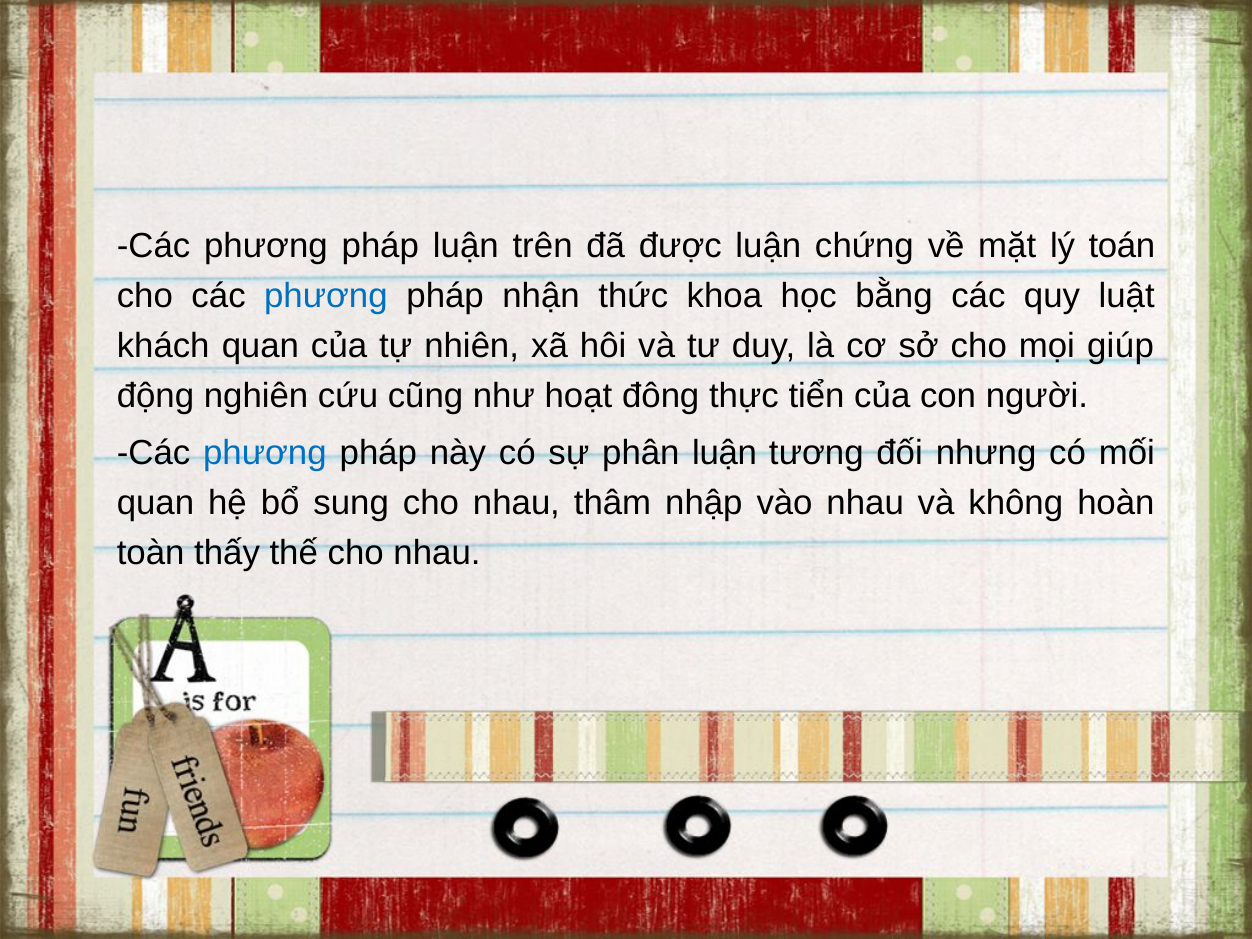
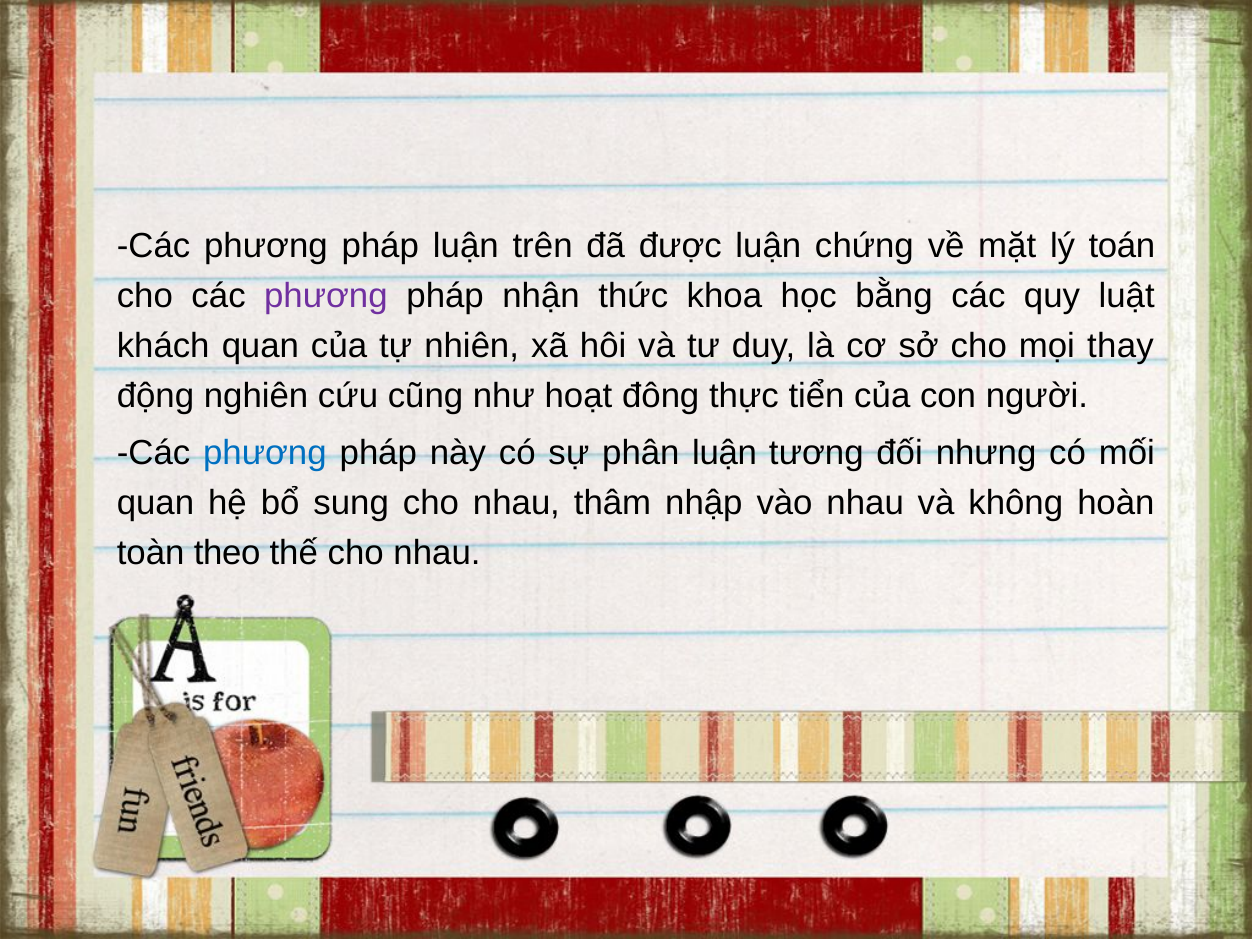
phương colour: blue -> purple (326, 296)
giúp: giúp -> thay (1120, 346)
thấy: thấy -> theo (227, 553)
